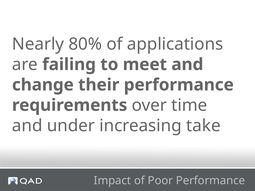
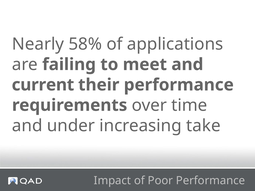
80%: 80% -> 58% (85, 44)
change: change -> current (43, 85)
